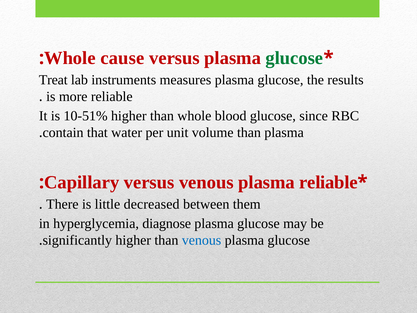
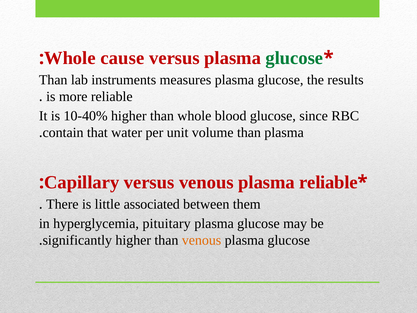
Treat: Treat -> Than (53, 80)
10-51%: 10-51% -> 10-40% (86, 116)
decreased: decreased -> associated (152, 204)
diagnose: diagnose -> pituitary (167, 223)
venous colour: blue -> orange (202, 240)
